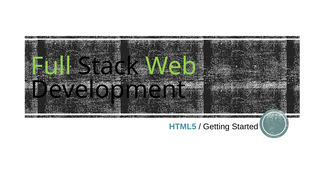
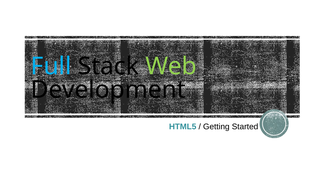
Full colour: light green -> light blue (51, 67)
